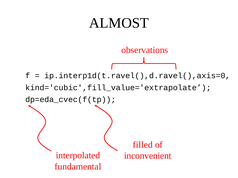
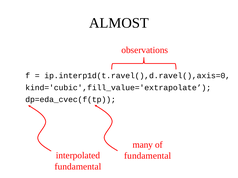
filled: filled -> many (143, 145)
inconvenient: inconvenient -> fundamental (148, 156)
